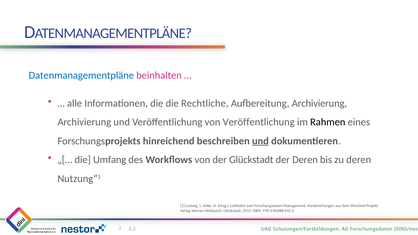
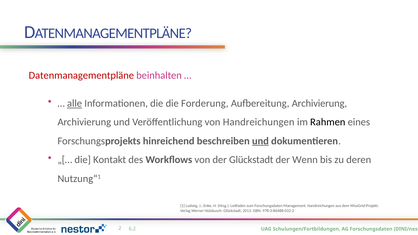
Datenmanagementpläne colour: blue -> red (81, 75)
alle underline: none -> present (75, 103)
Rechtliche: Rechtliche -> Forderung (205, 103)
von Veröffentlichung: Veröffentlichung -> Handreichungen (259, 122)
Umfang: Umfang -> Kontakt (110, 160)
der Deren: Deren -> Wenn (305, 160)
